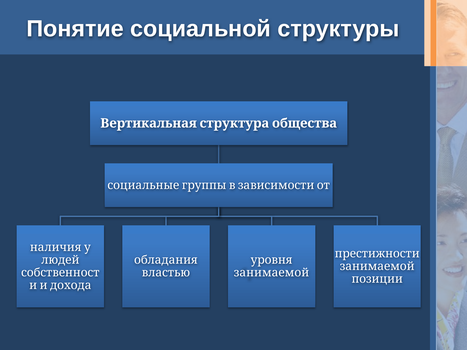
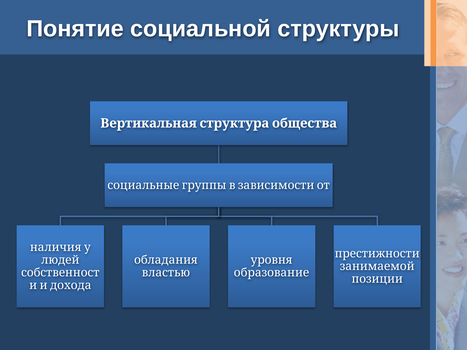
занимаемой: занимаемой -> образование (272, 273)
